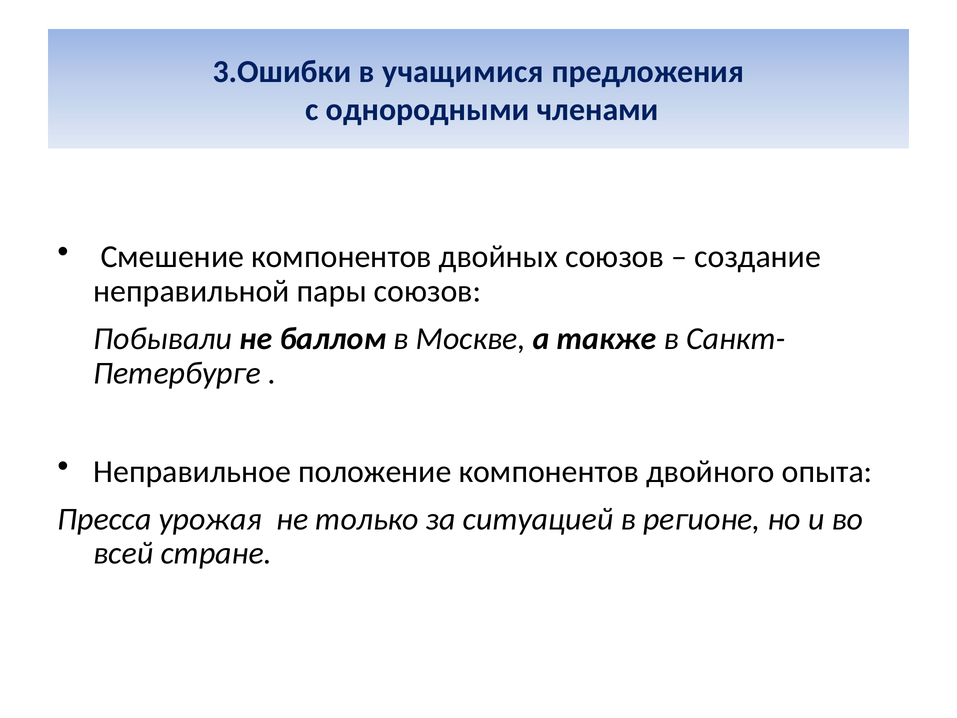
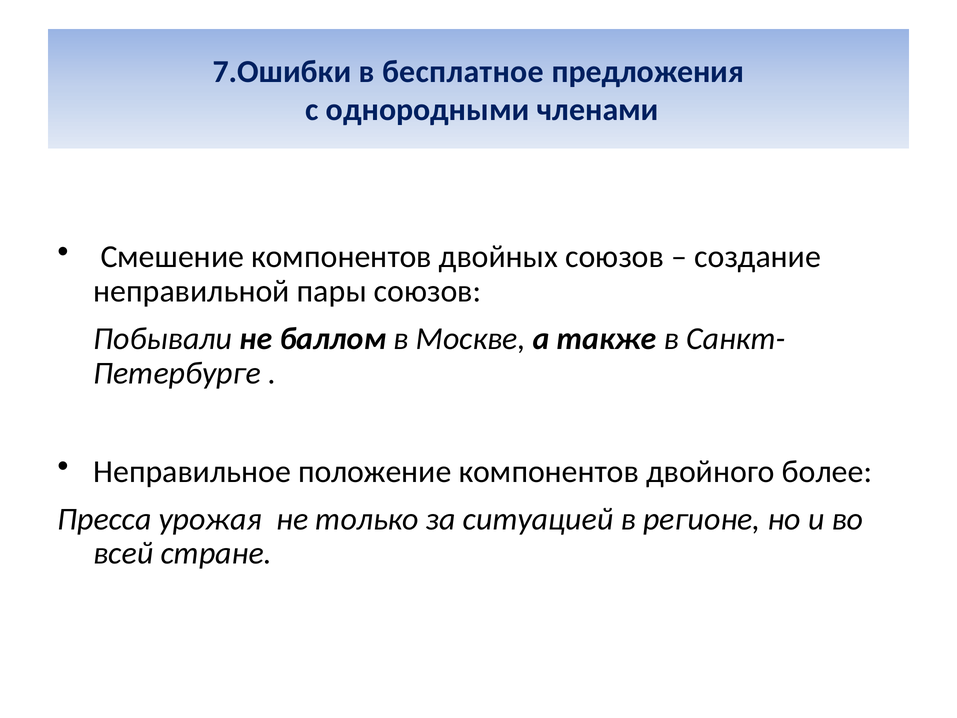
3.Ошибки: 3.Ошибки -> 7.Ошибки (282, 72)
учащимися: учащимися -> бесплатное (463, 72)
опыта: опыта -> более (827, 471)
